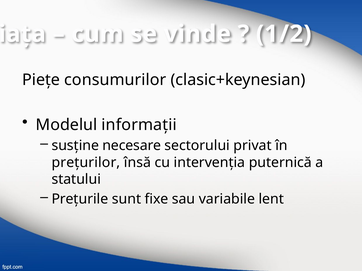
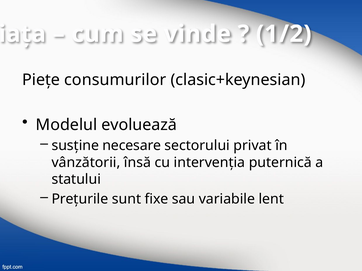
informaţii: informaţii -> evoluează (139, 125)
preţurilor: preţurilor -> vânzătorii (86, 163)
